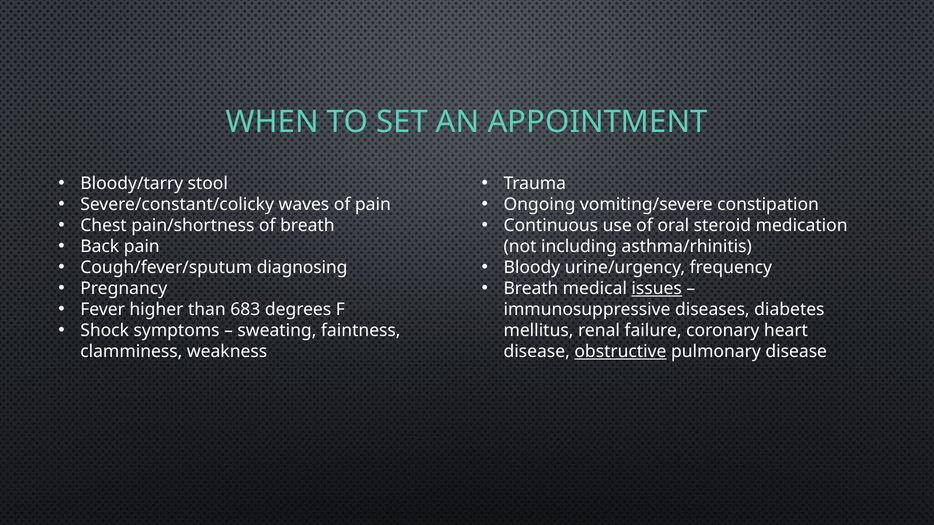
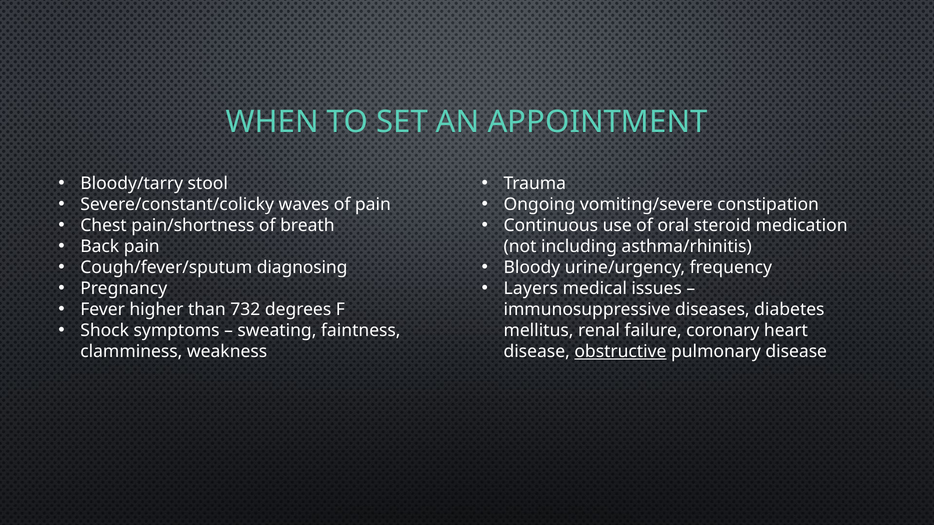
Breath: Breath -> Layers (531, 289)
issues underline: present -> none (657, 289)
683: 683 -> 732 (245, 310)
